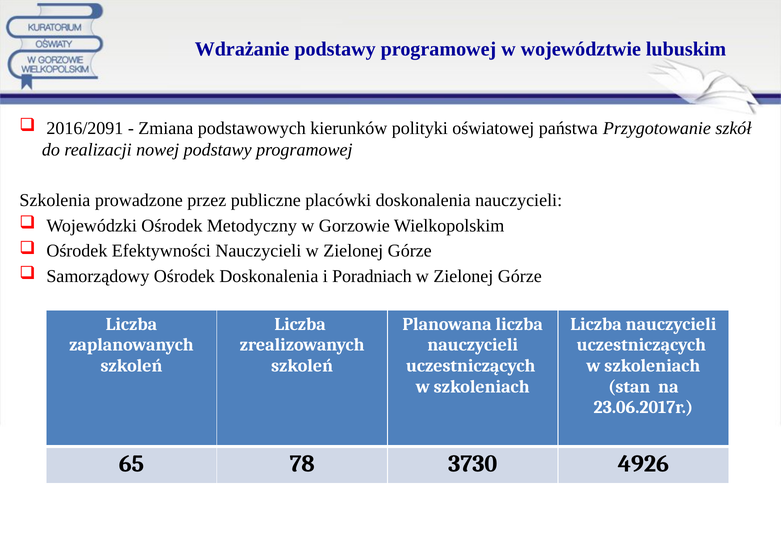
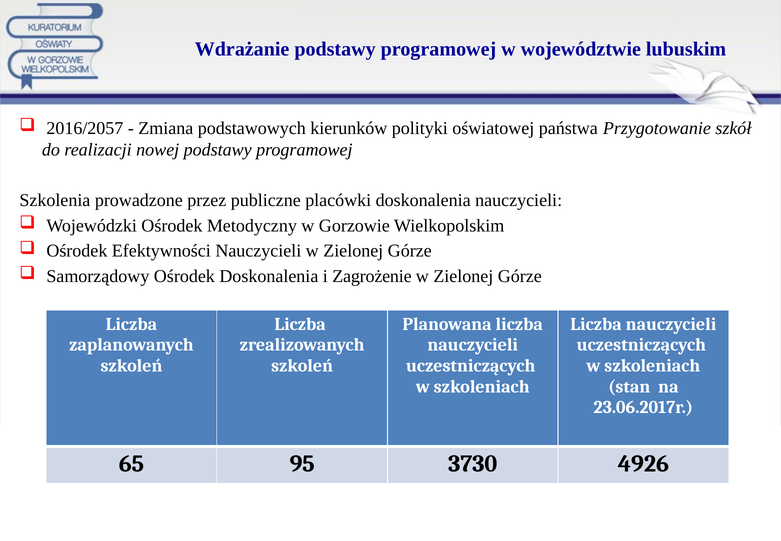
2016/2091: 2016/2091 -> 2016/2057 (85, 128)
Poradniach: Poradniach -> Zagrożenie (372, 276)
78: 78 -> 95 (302, 464)
